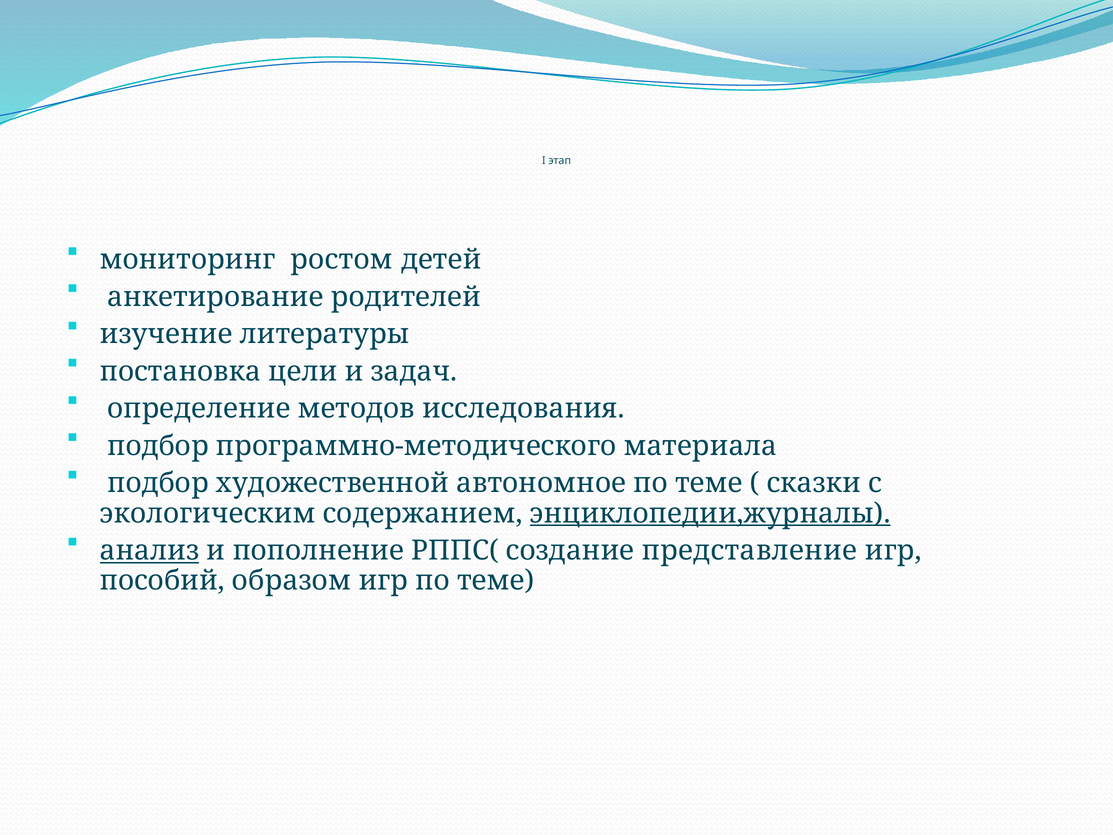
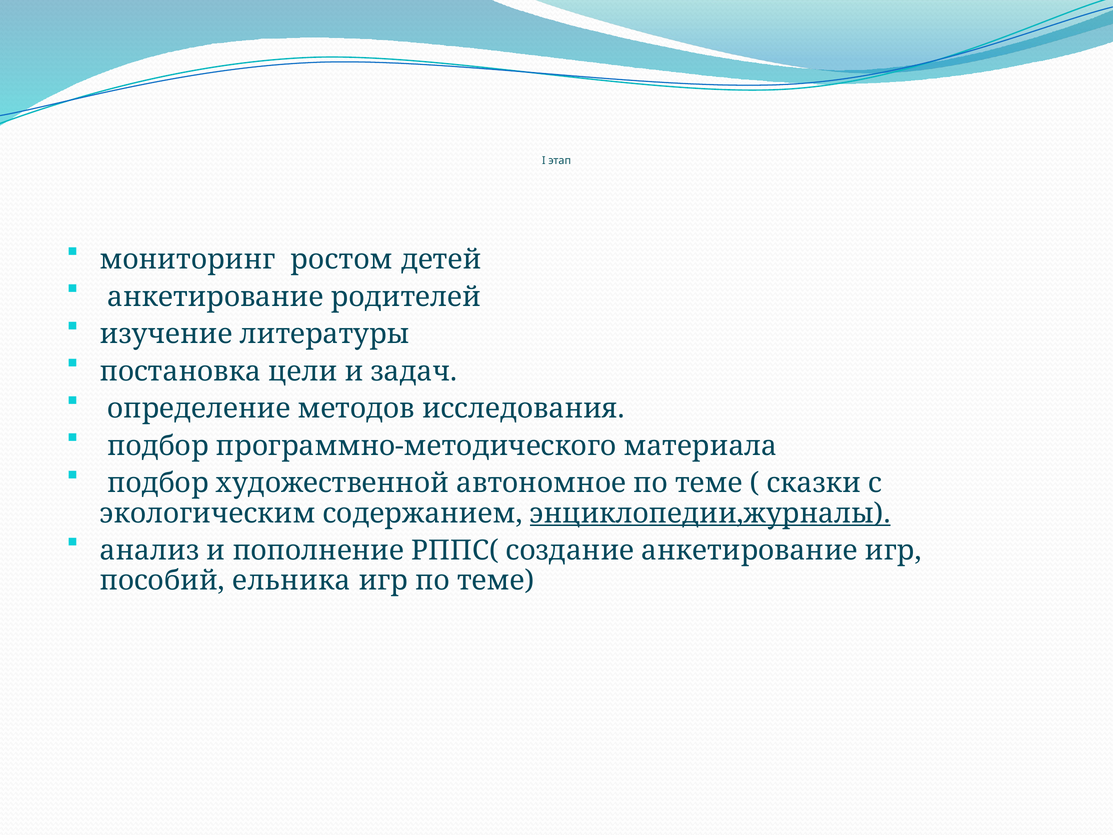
анализ underline: present -> none (150, 550)
создание представление: представление -> анкетирование (750, 550)
образом: образом -> ельника (292, 581)
